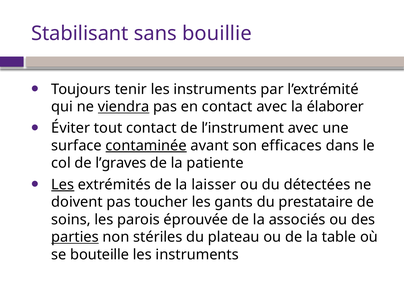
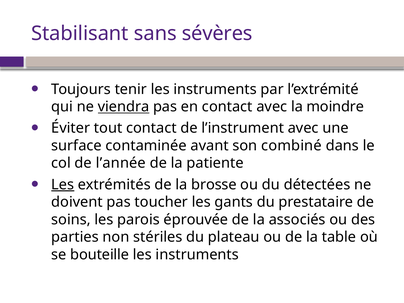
bouillie: bouillie -> sévères (217, 33)
élaborer: élaborer -> moindre (335, 107)
contaminée underline: present -> none (146, 146)
efficaces: efficaces -> combiné (291, 146)
l’graves: l’graves -> l’année (121, 163)
laisser: laisser -> brosse (214, 185)
parties underline: present -> none (75, 237)
